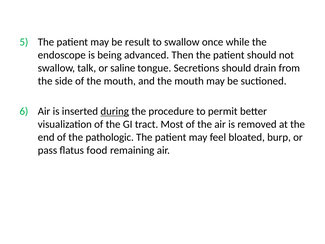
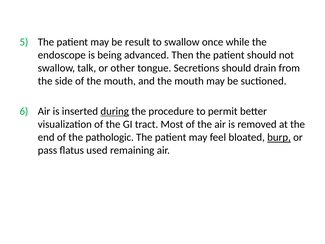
saline: saline -> other (123, 68)
burp underline: none -> present (279, 137)
food: food -> used (97, 150)
